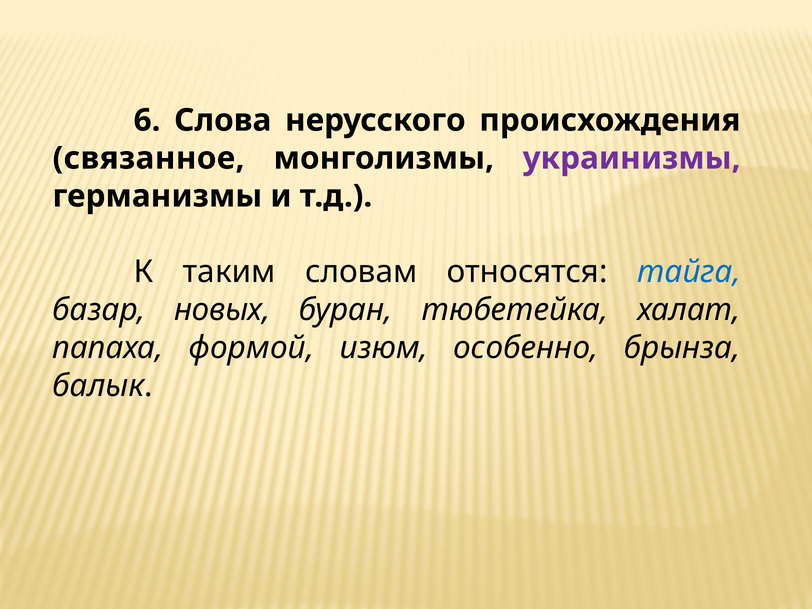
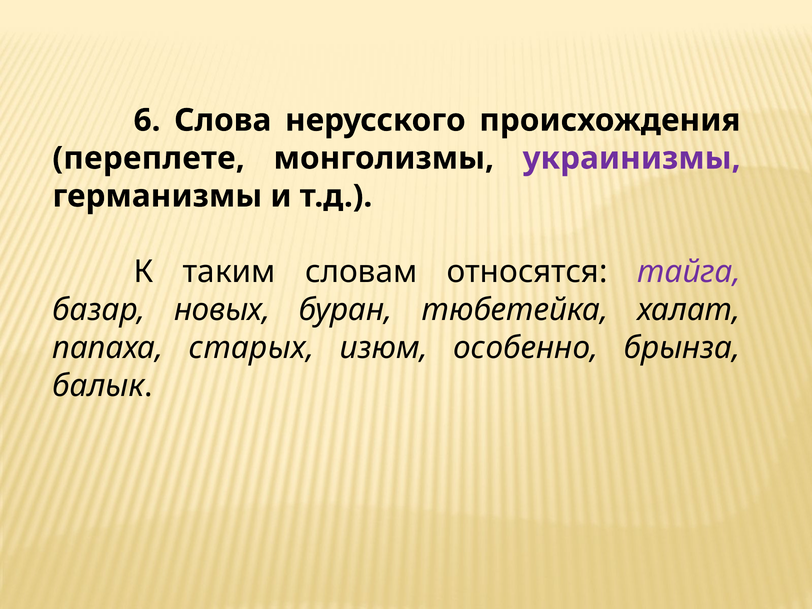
связанное: связанное -> переплете (149, 158)
тайга colour: blue -> purple (689, 272)
формой: формой -> старых (251, 348)
